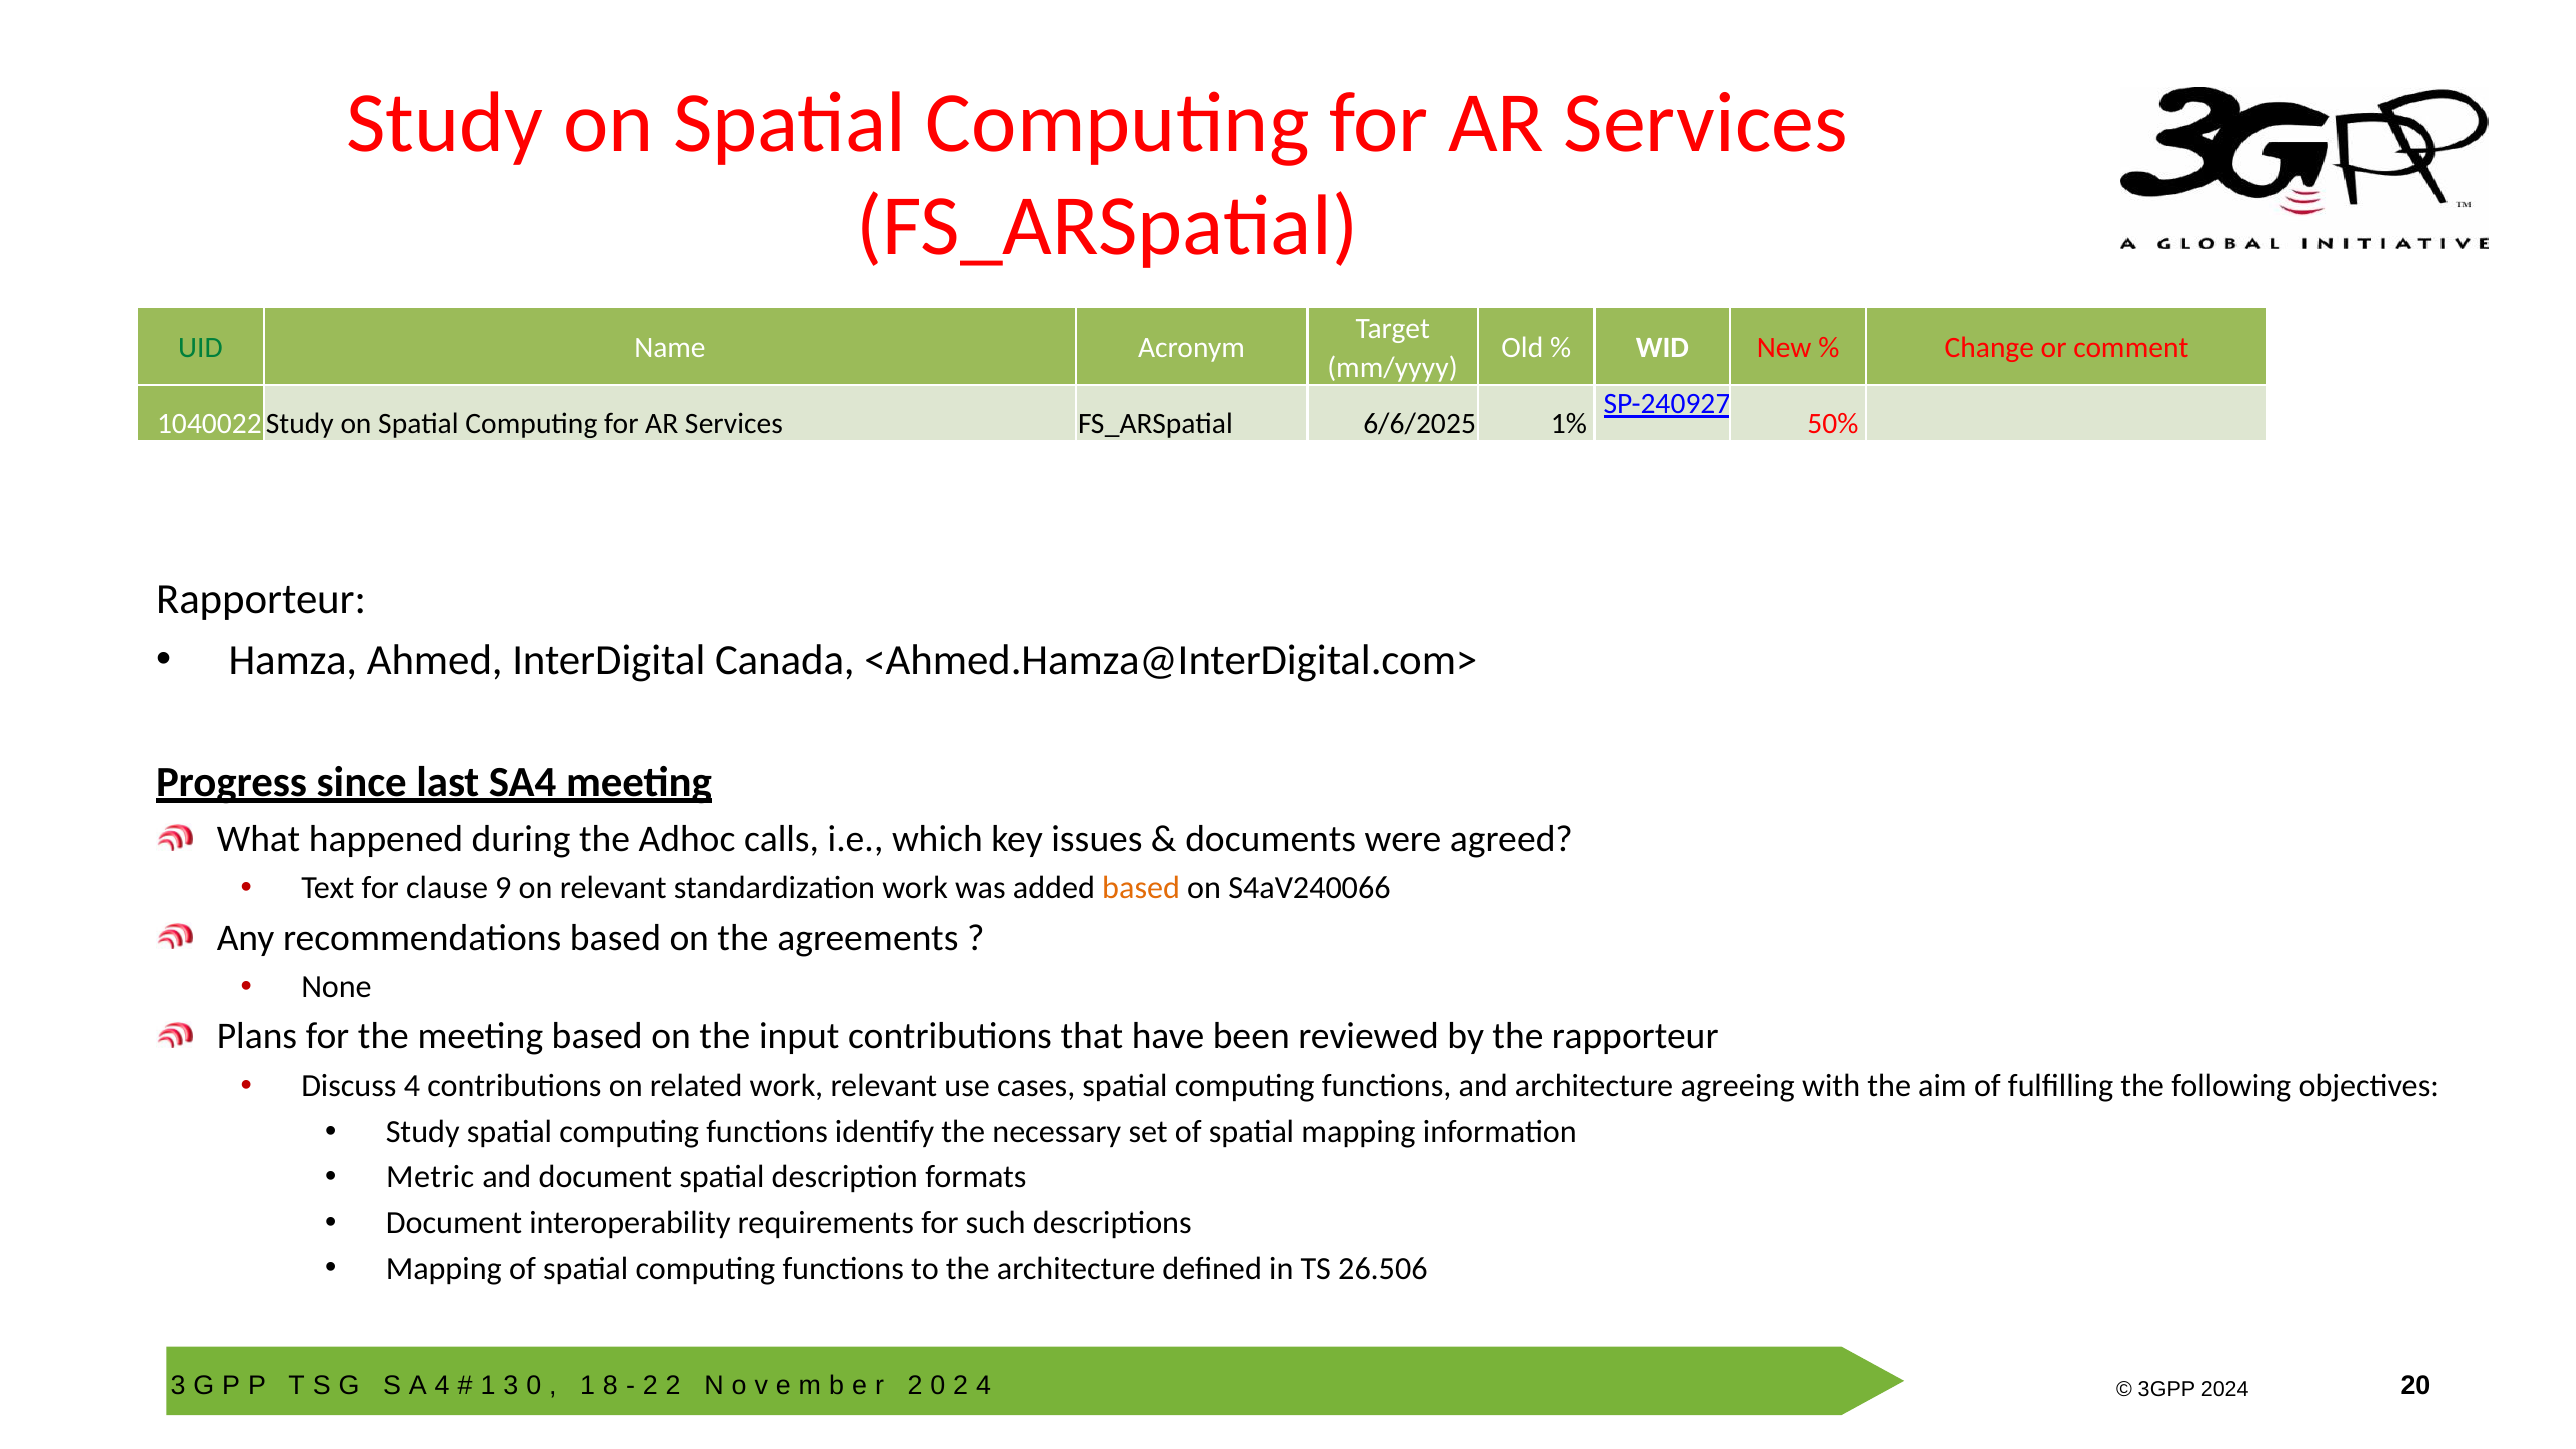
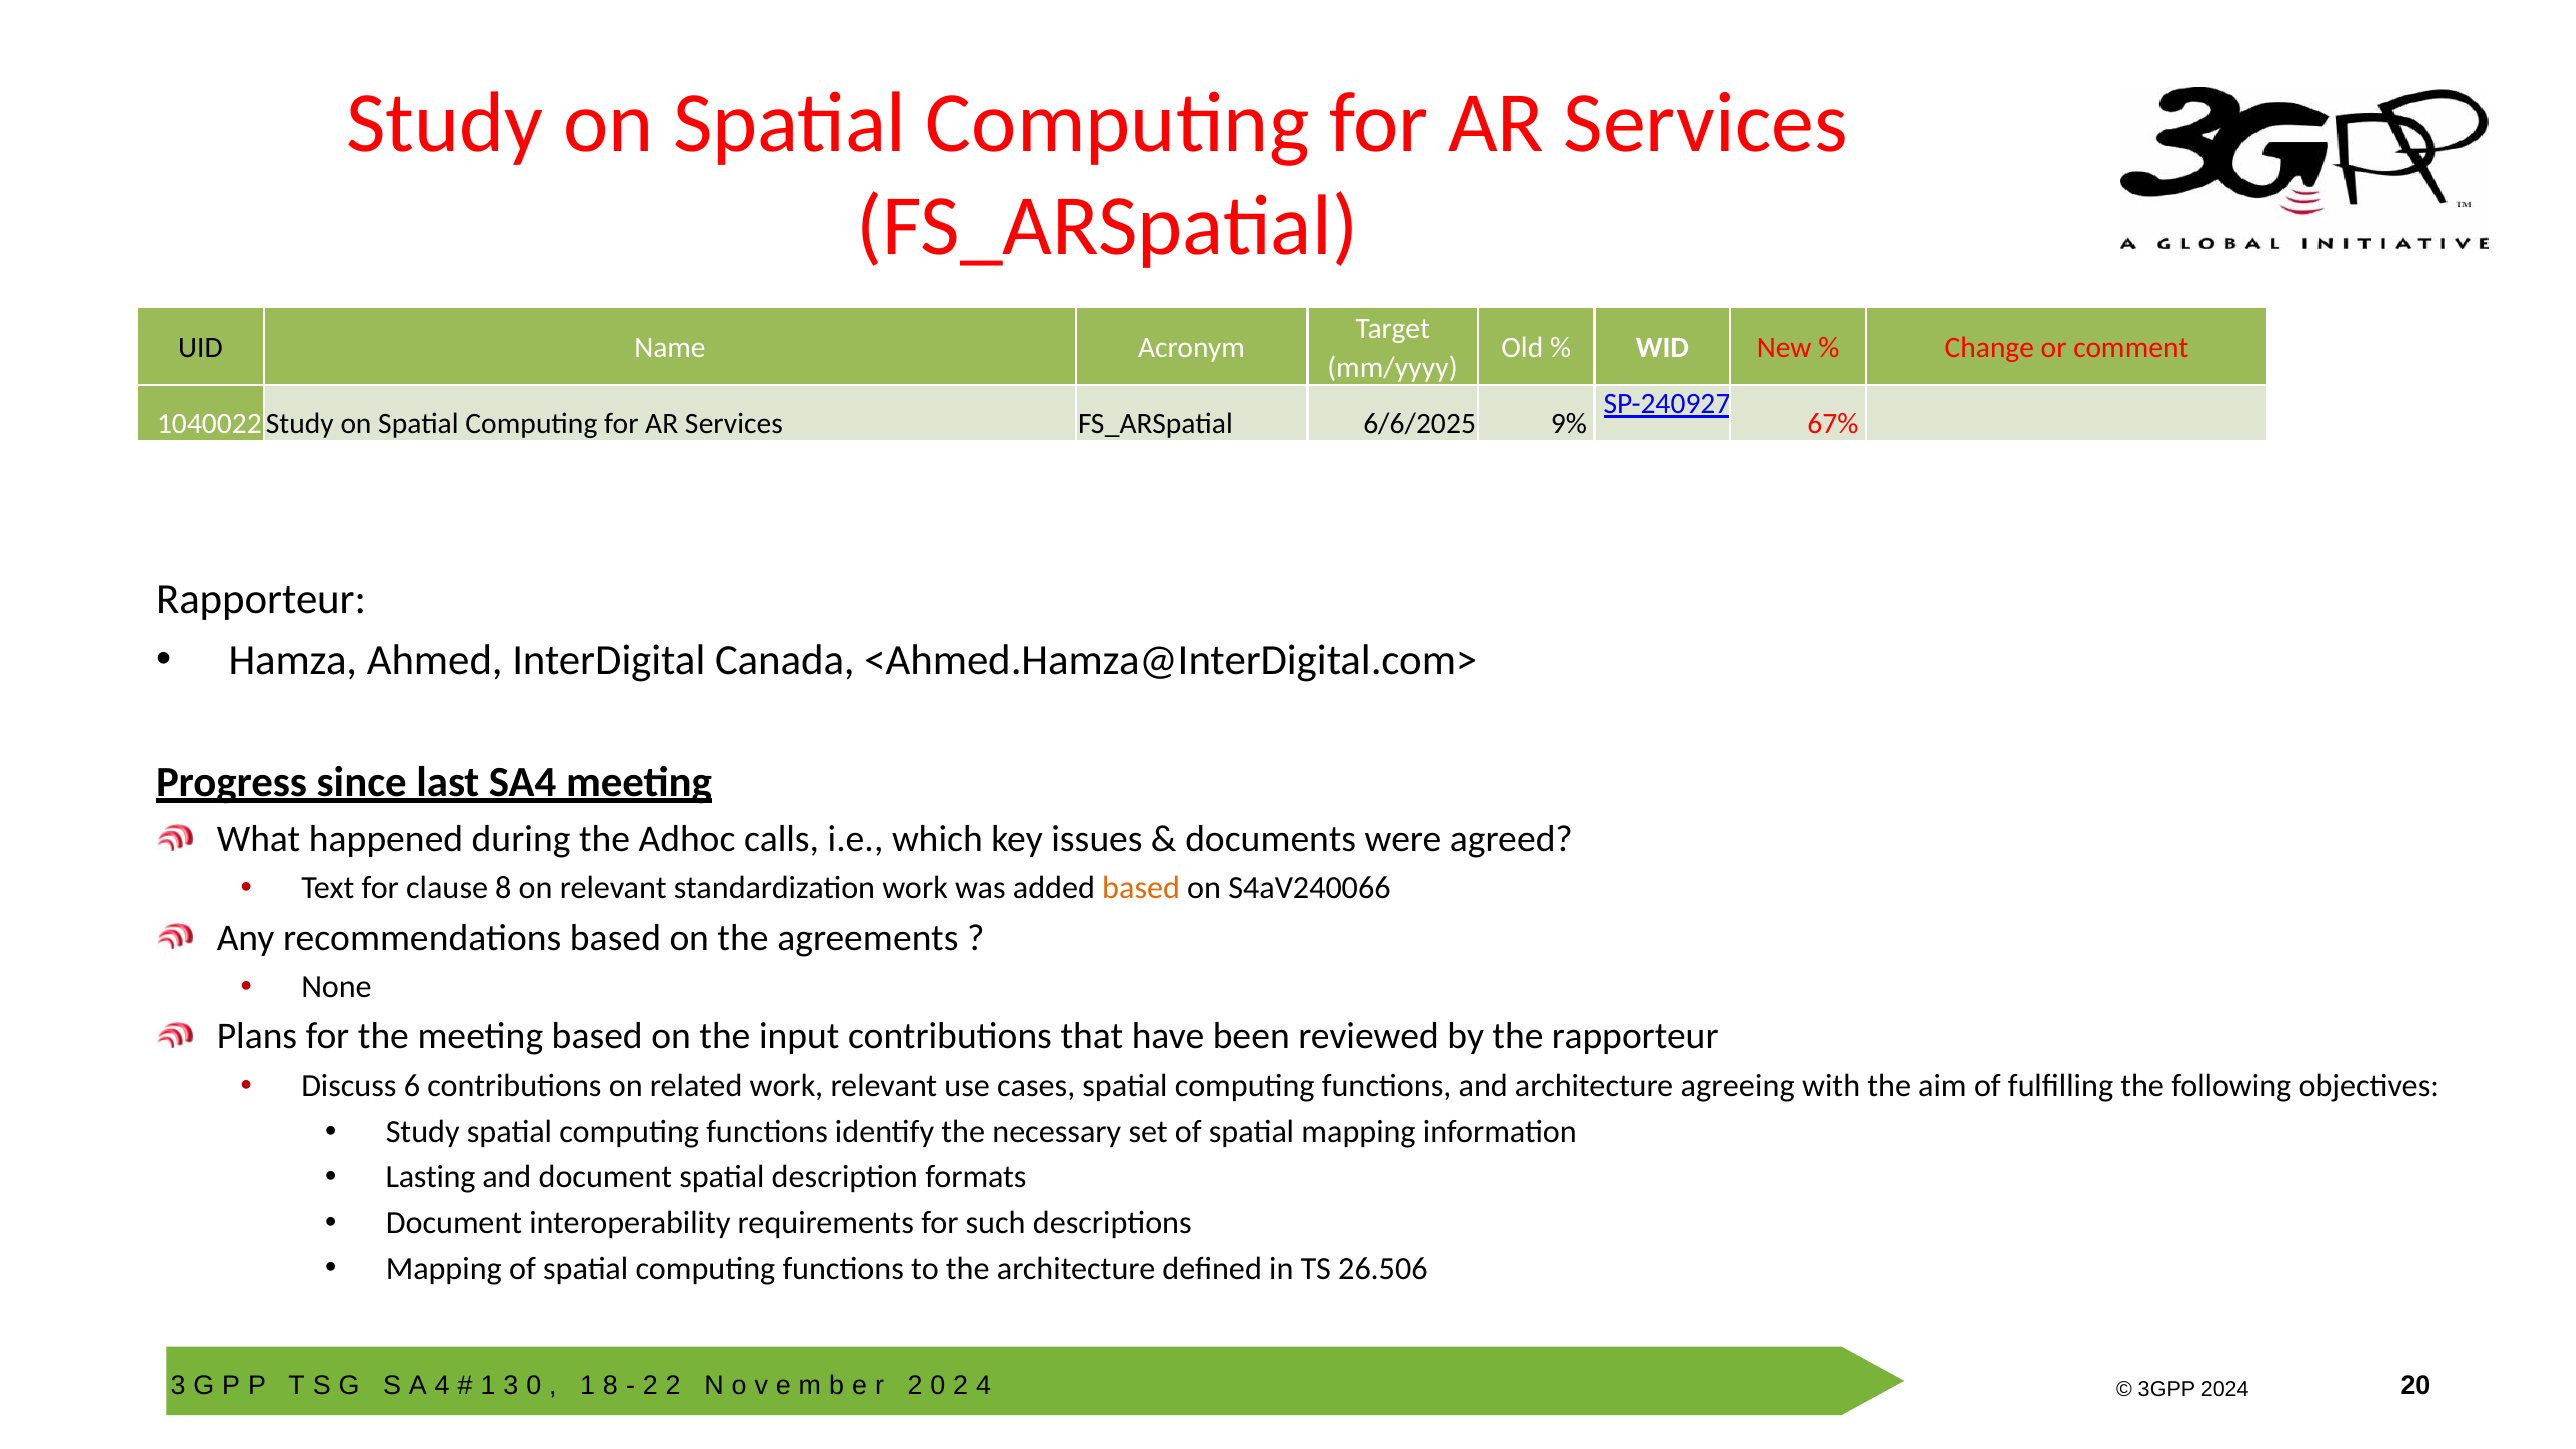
UID colour: green -> black (200, 348)
1%: 1% -> 9% (1569, 423)
50%: 50% -> 67% (1833, 423)
clause 9: 9 -> 8 (503, 888)
Discuss 4: 4 -> 6 (412, 1086)
Metric: Metric -> Lasting (431, 1177)
